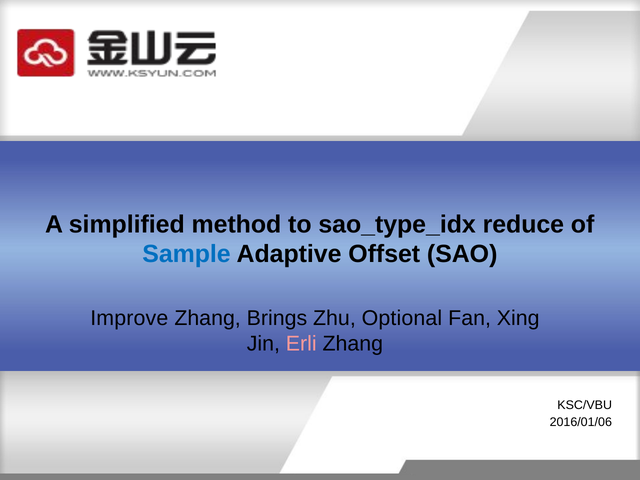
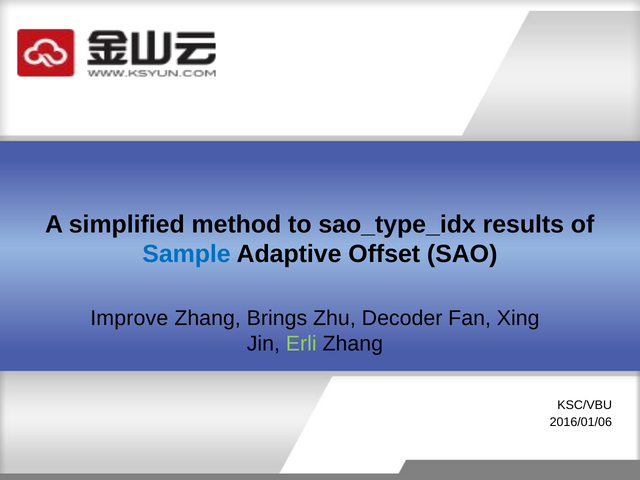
reduce: reduce -> results (523, 224)
Optional: Optional -> Decoder (402, 318)
Erli colour: pink -> light green (301, 344)
